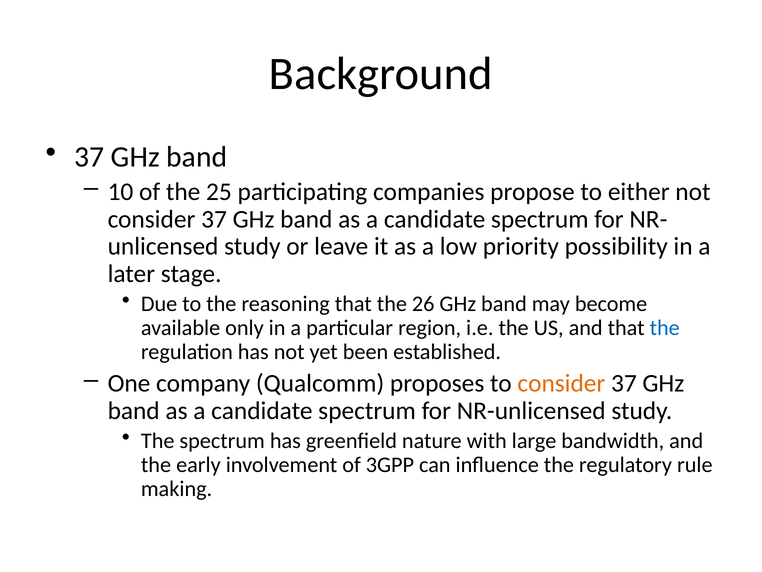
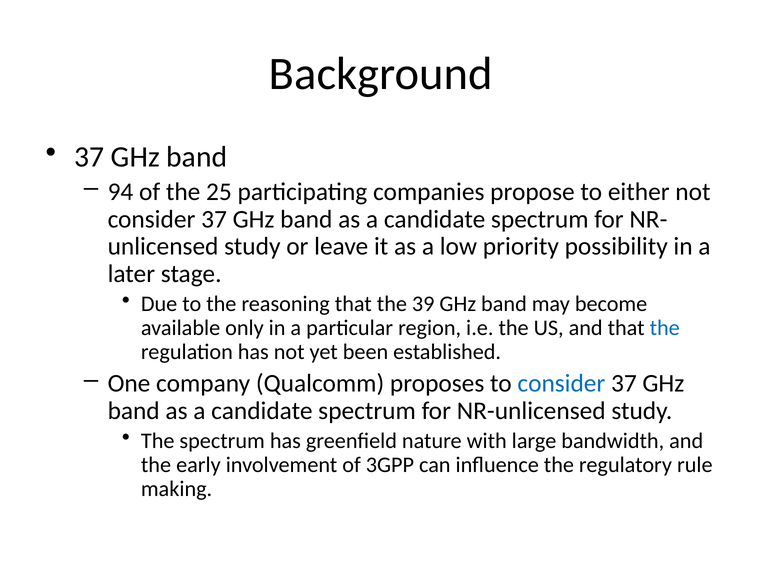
10: 10 -> 94 (120, 192)
26: 26 -> 39 (423, 304)
consider colour: orange -> blue (561, 383)
